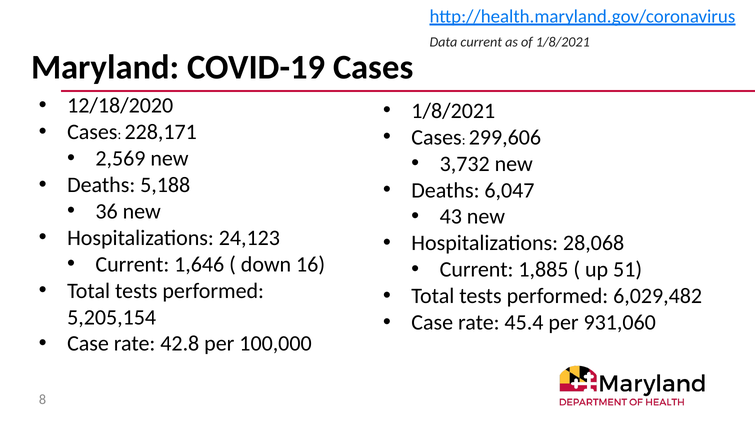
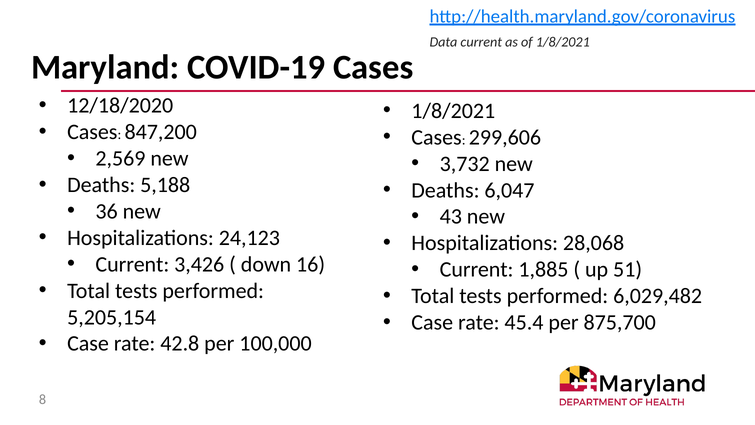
228,171: 228,171 -> 847,200 (161, 132)
1,646: 1,646 -> 3,426 (199, 264)
931,060: 931,060 -> 875,700 (620, 322)
